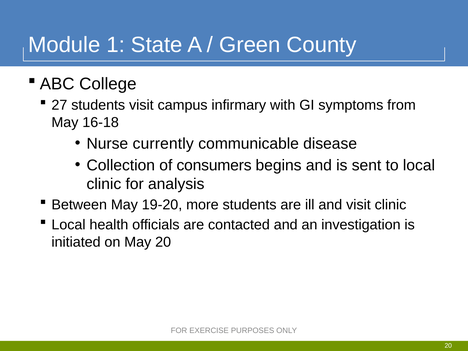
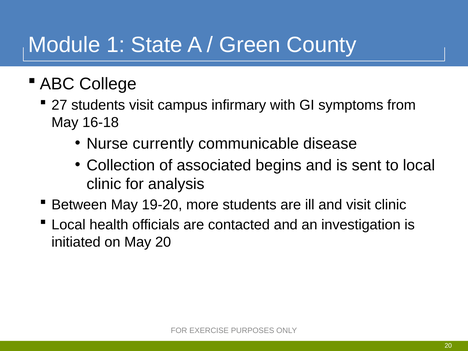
consumers: consumers -> associated (214, 165)
